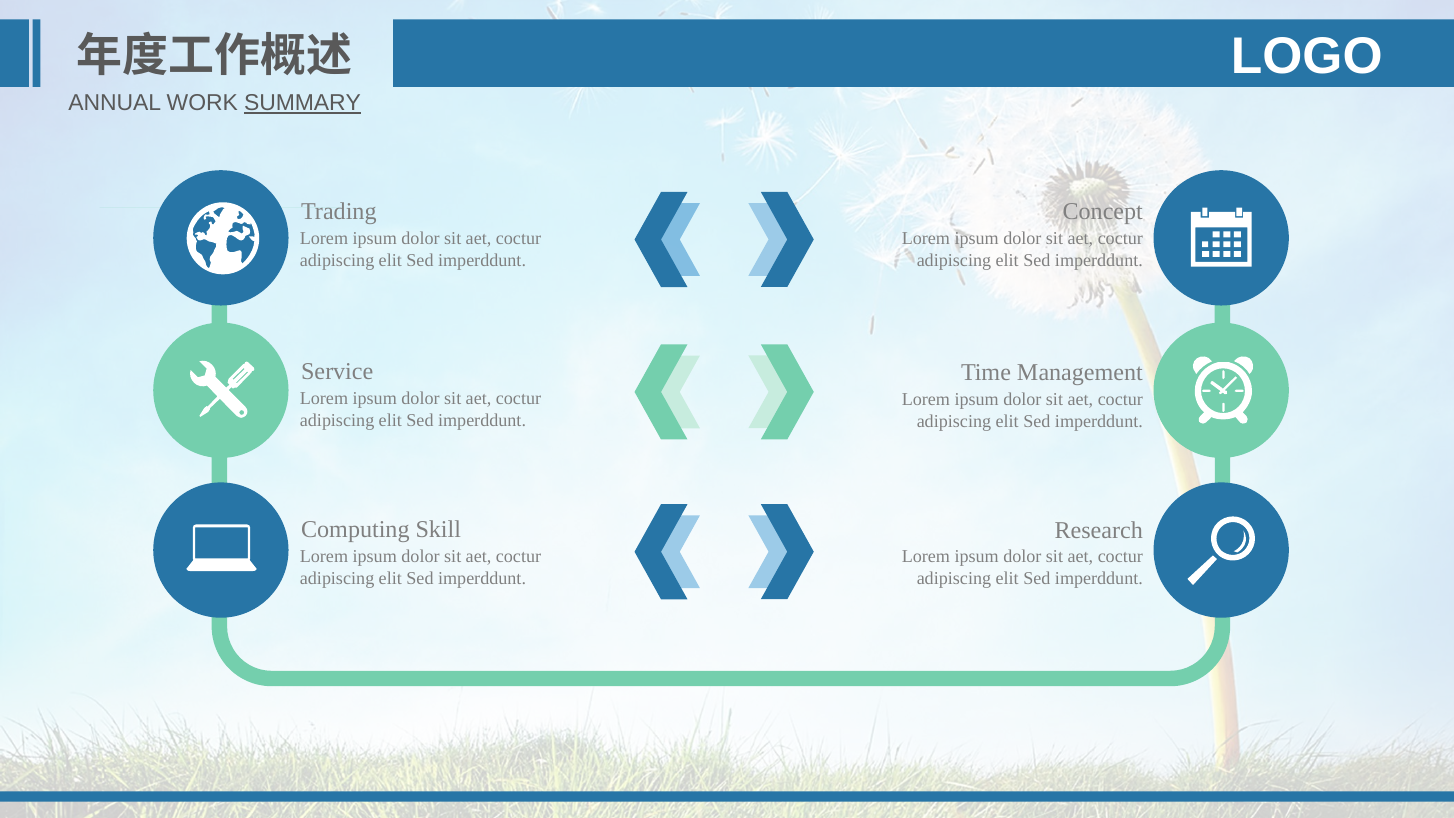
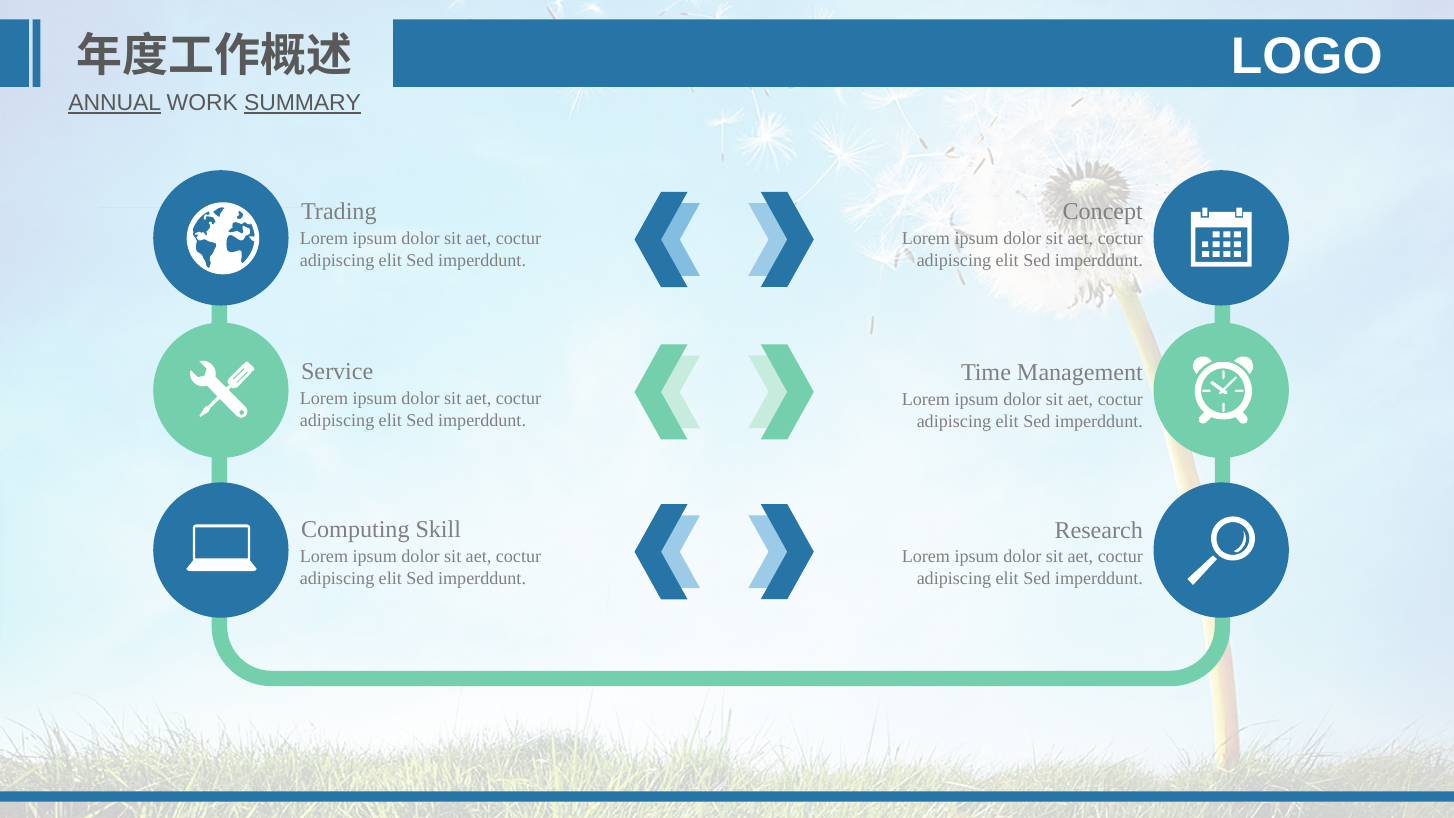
ANNUAL underline: none -> present (115, 103)
